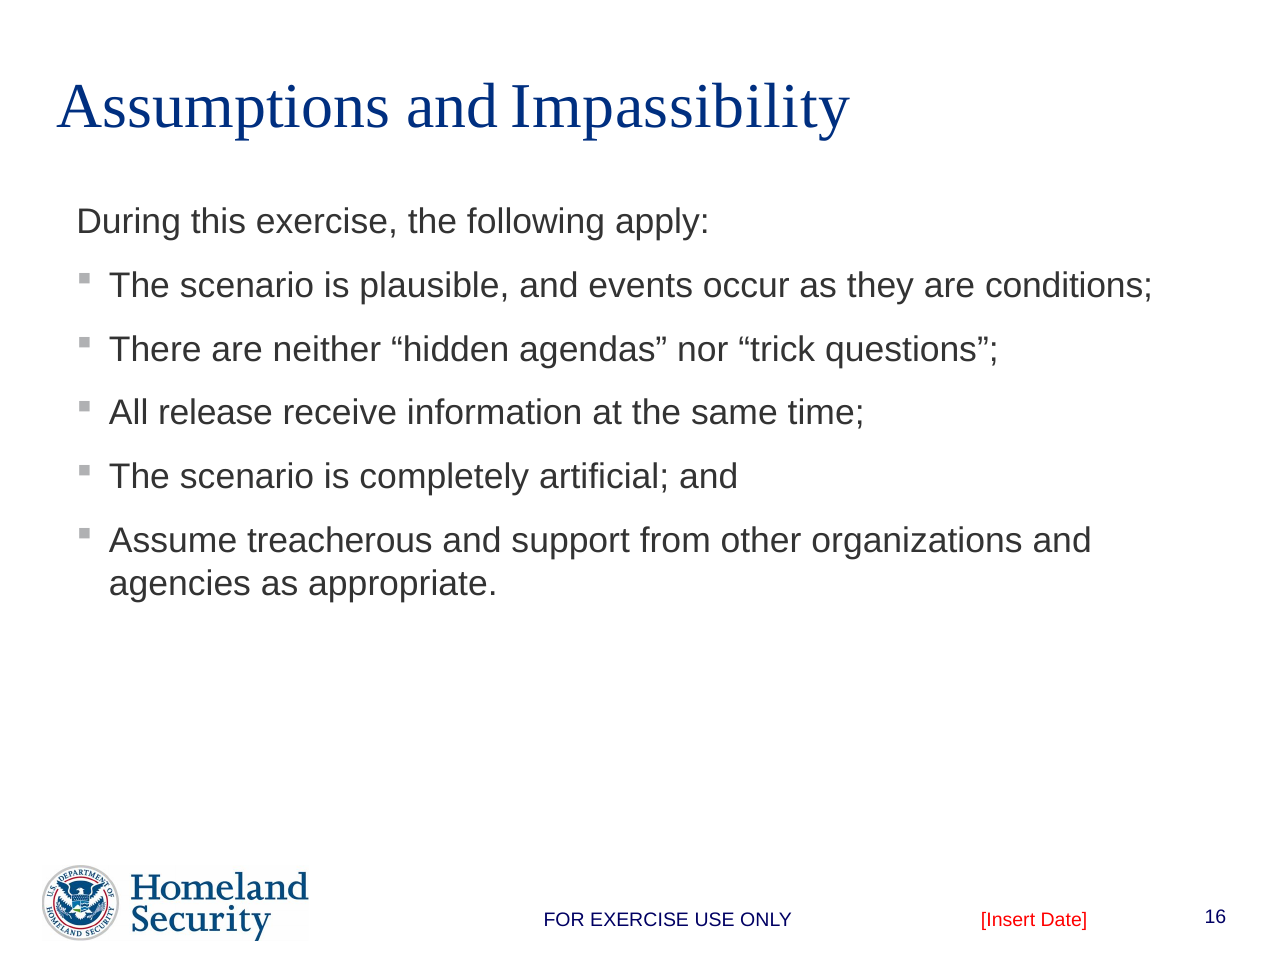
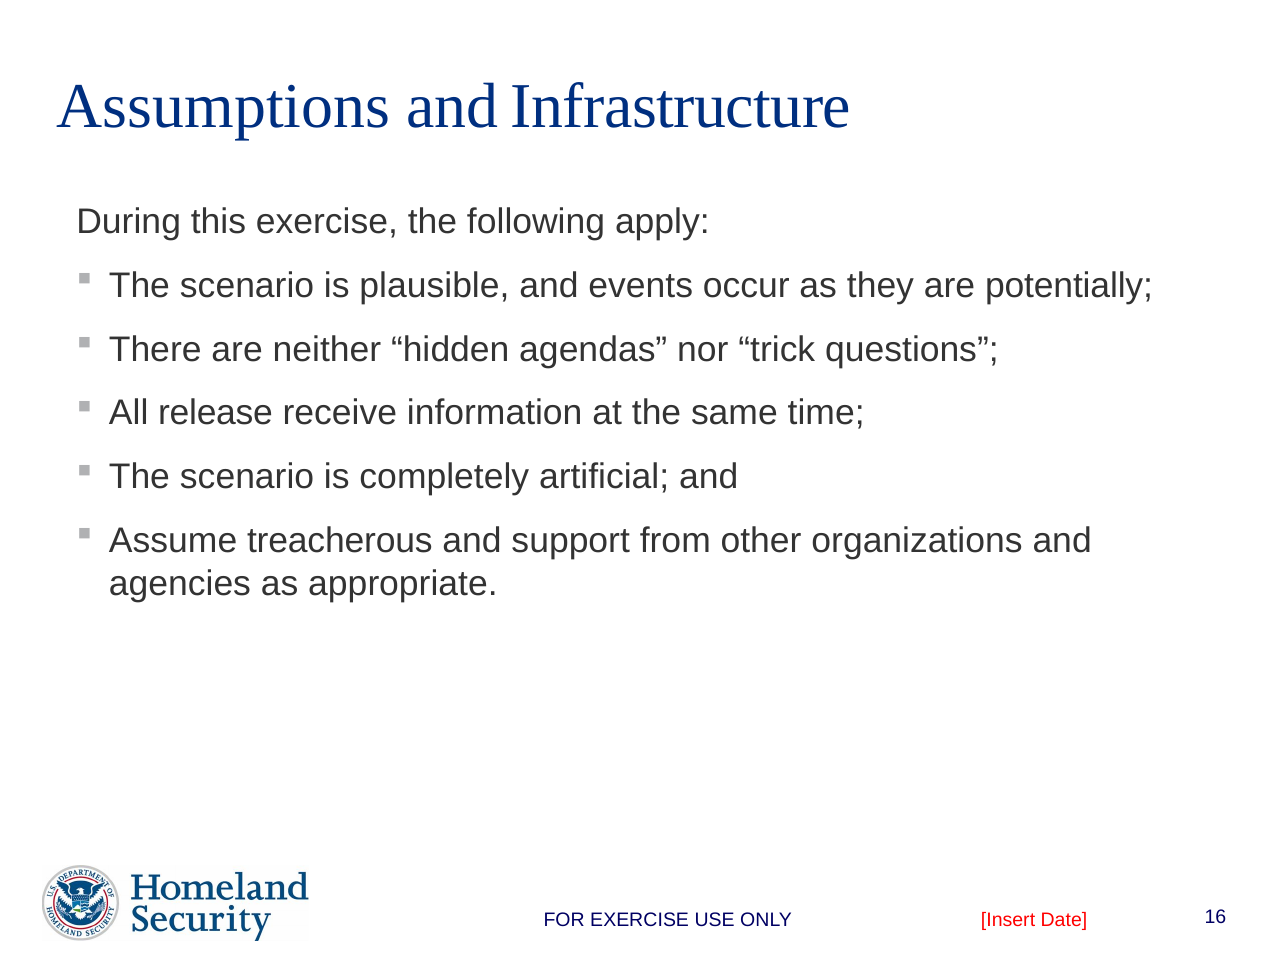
Impassibility: Impassibility -> Infrastructure (681, 106)
conditions: conditions -> potentially (1069, 285)
